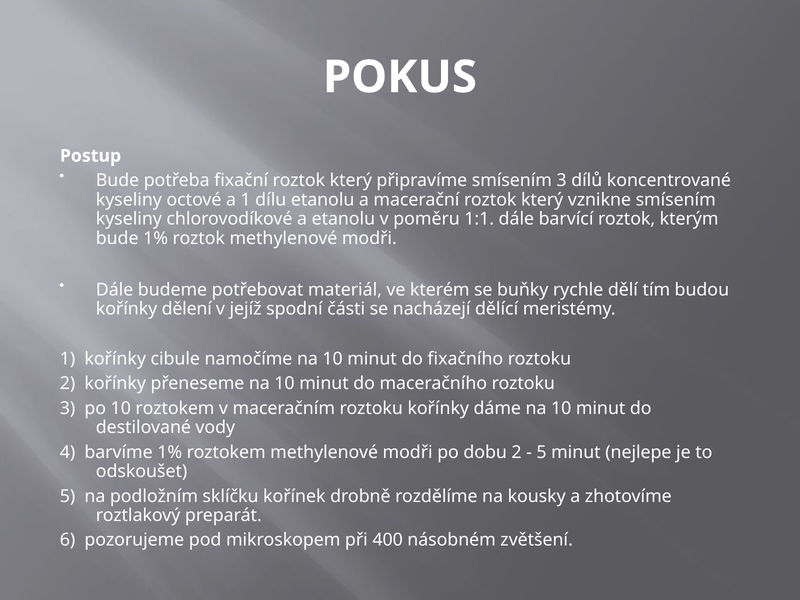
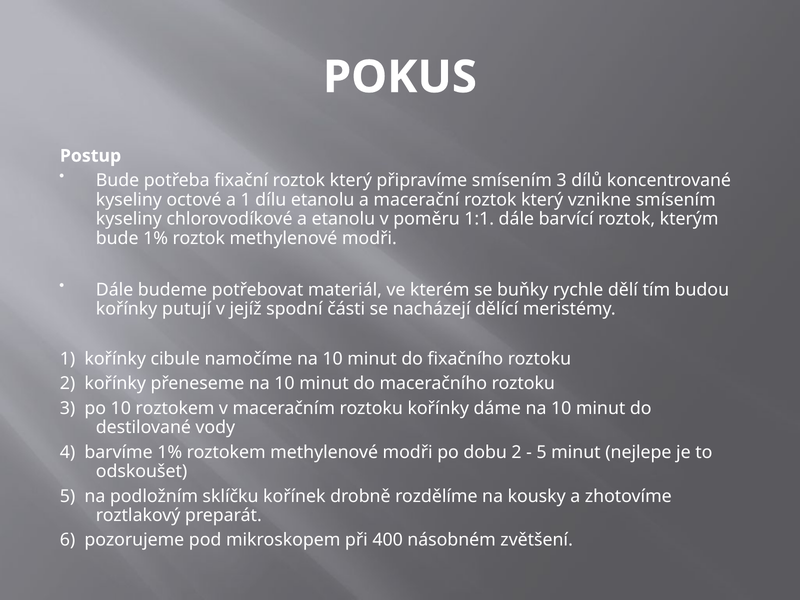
dělení: dělení -> putují (187, 309)
